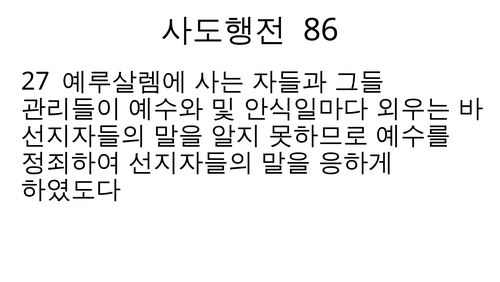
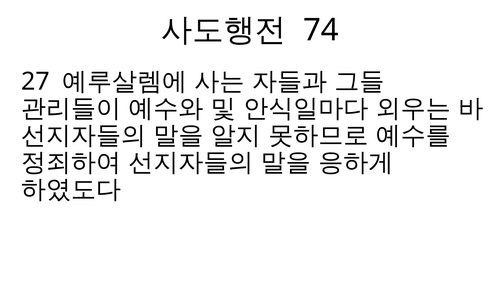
86: 86 -> 74 (321, 30)
